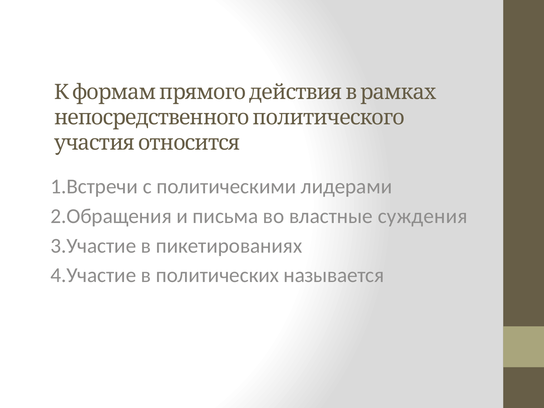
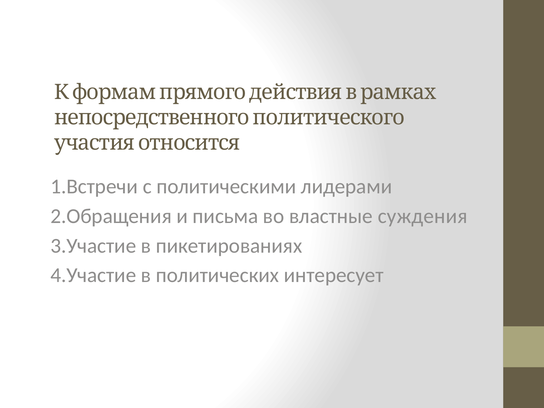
называется: называется -> интересует (334, 275)
